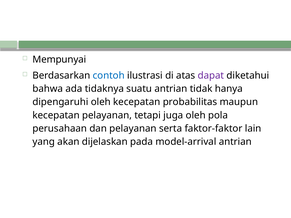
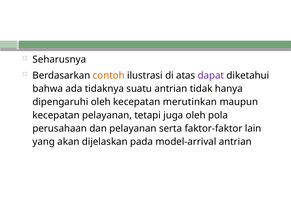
Mempunyai: Mempunyai -> Seharusnya (59, 60)
contoh colour: blue -> orange (109, 76)
probabilitas: probabilitas -> merutinkan (190, 102)
